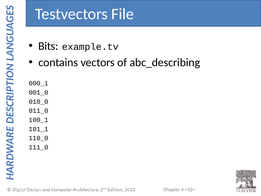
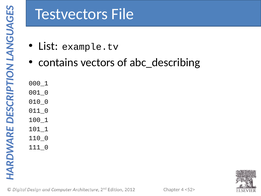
Bits: Bits -> List (48, 46)
